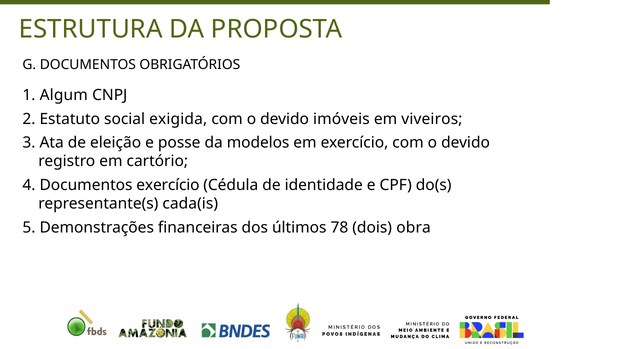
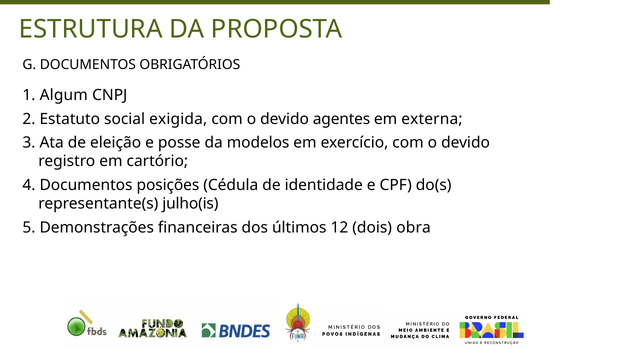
imóveis: imóveis -> agentes (342, 119)
viveiros: viveiros -> externa (432, 119)
Documentos exercício: exercício -> posições (168, 185)
cada(is: cada(is -> julho(is (190, 204)
78: 78 -> 12 (339, 228)
